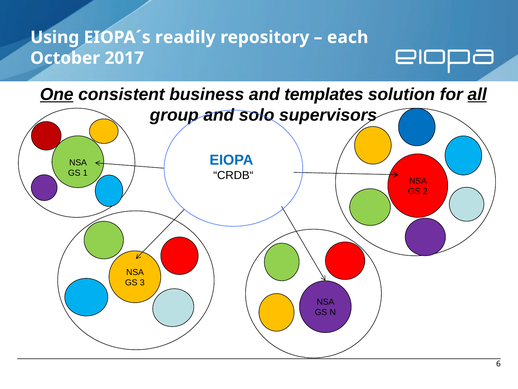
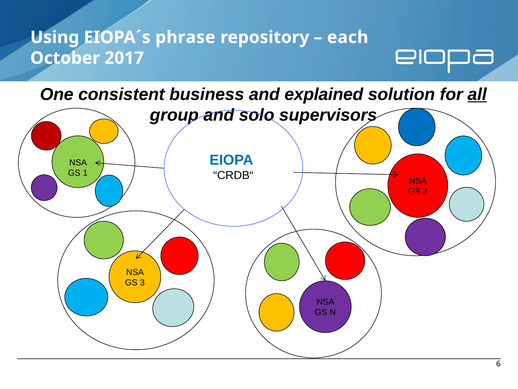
readily: readily -> phrase (185, 37)
One underline: present -> none (57, 94)
templates: templates -> explained (324, 94)
